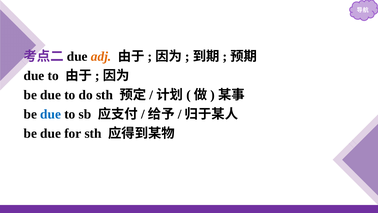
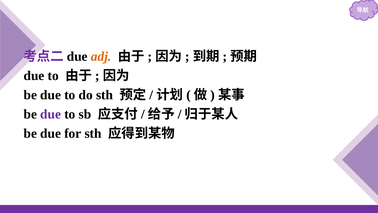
due colour: blue -> purple (51, 114)
